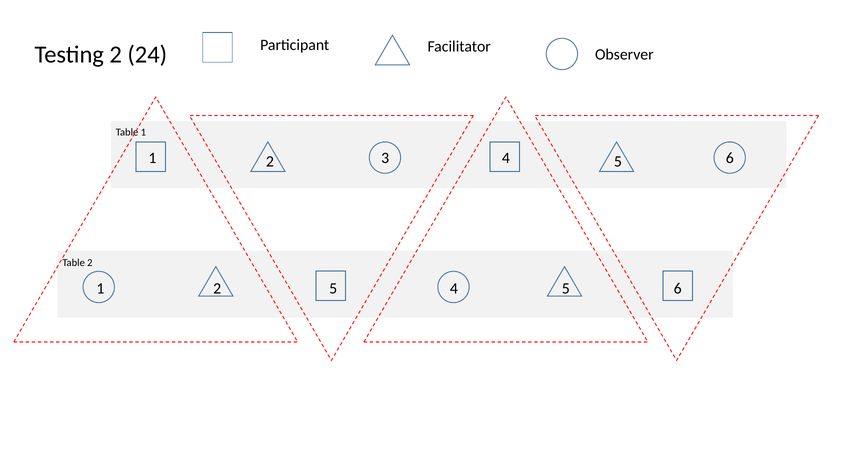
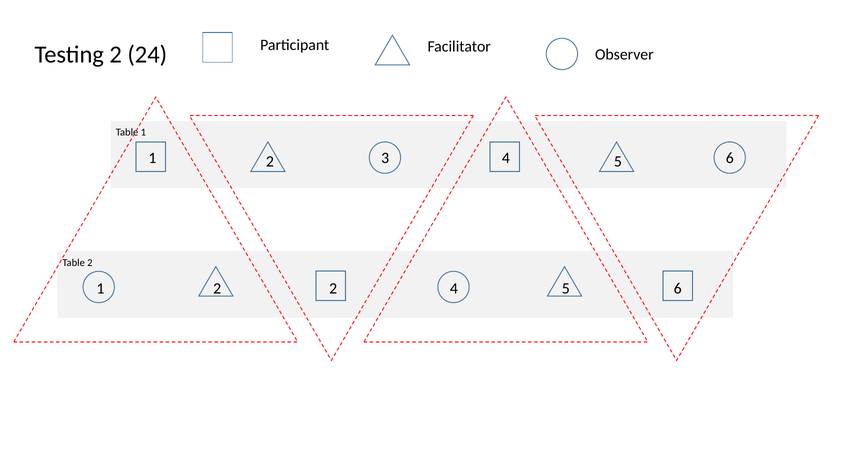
2 5: 5 -> 2 (333, 288)
